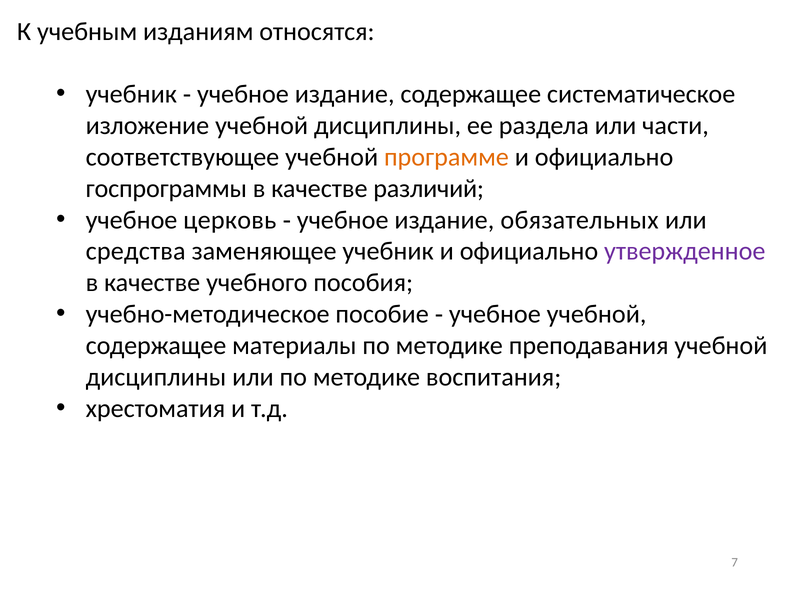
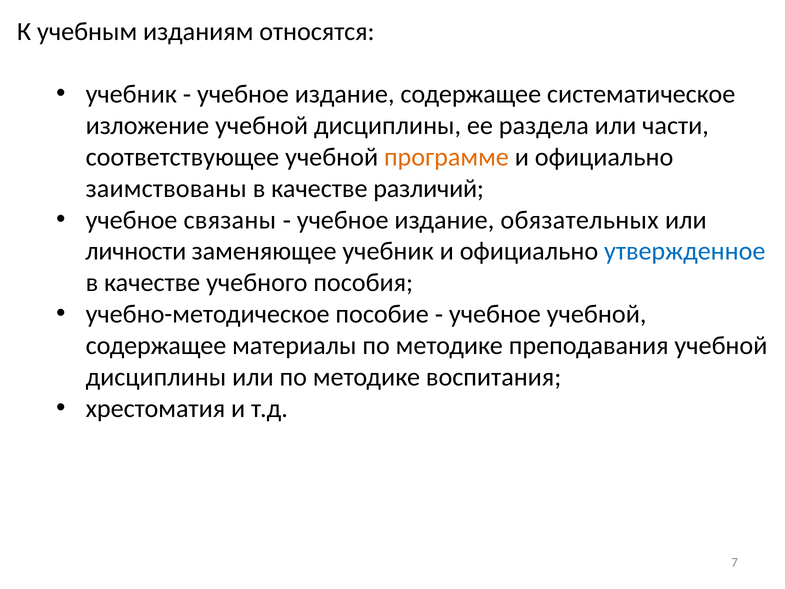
госпрограммы: госпрограммы -> заимствованы (166, 188)
церковь: церковь -> связаны (230, 220)
средства: средства -> личности (136, 251)
утвержденное colour: purple -> blue (685, 251)
